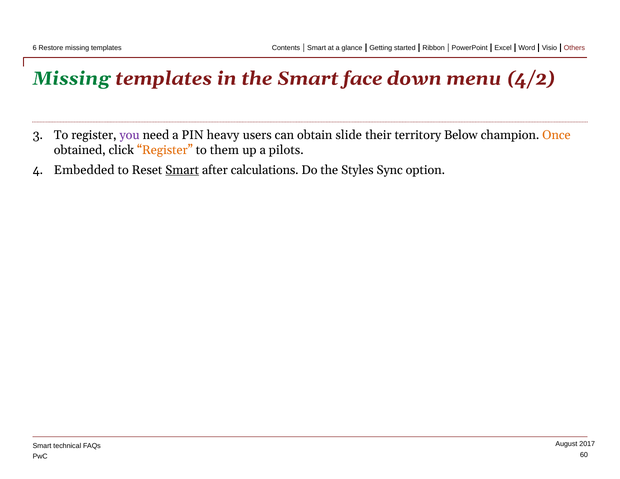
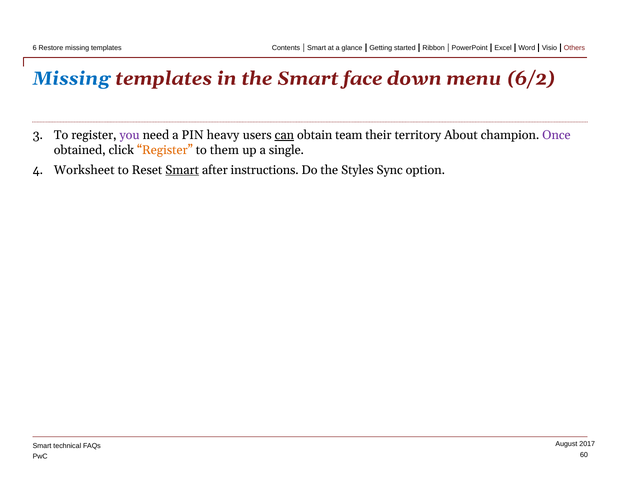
Missing colour: green -> blue (72, 79)
4/2: 4/2 -> 6/2 (531, 79)
can underline: none -> present (284, 135)
slide: slide -> team (349, 135)
Below: Below -> About (461, 135)
Once colour: orange -> purple (556, 135)
pilots: pilots -> single (286, 150)
Embedded: Embedded -> Worksheet (84, 170)
calculations: calculations -> instructions (265, 170)
